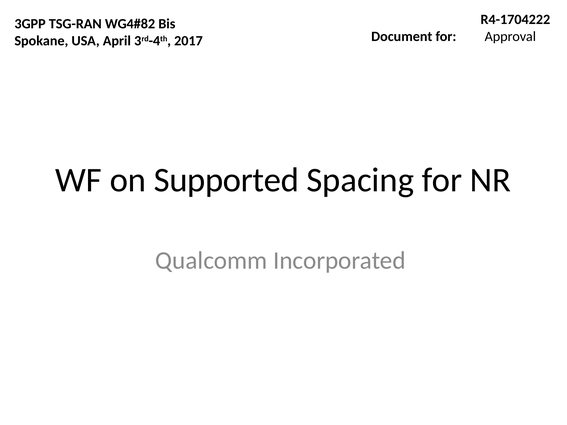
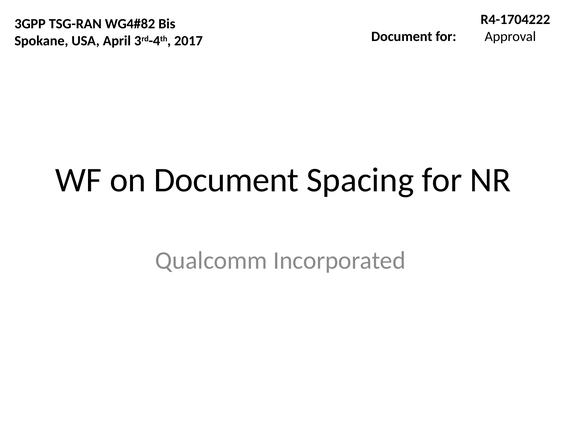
on Supported: Supported -> Document (226, 180)
